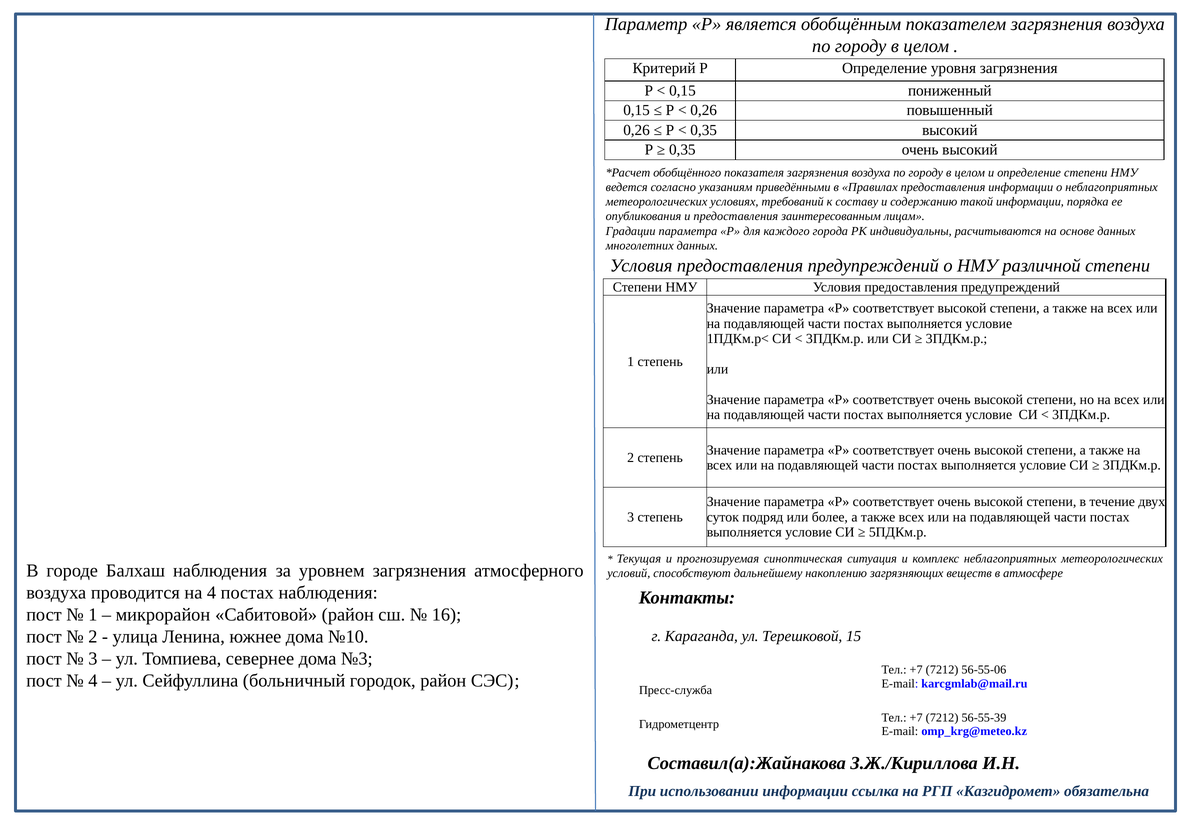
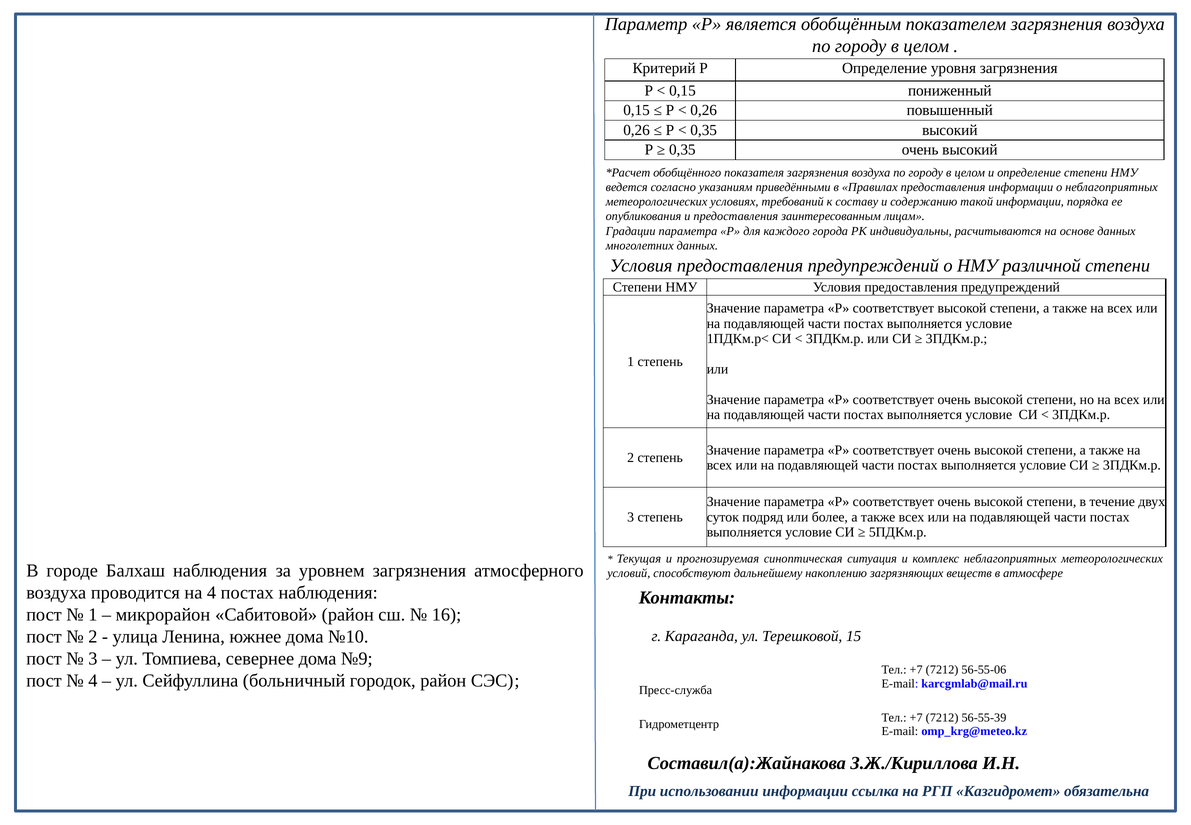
№3: №3 -> №9 (357, 658)
